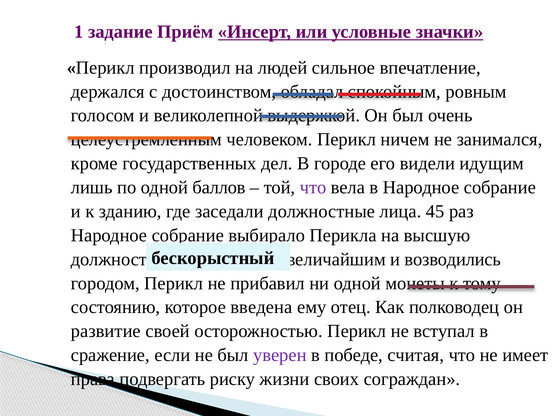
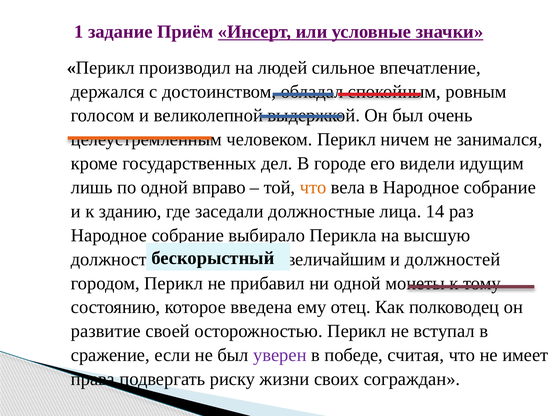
баллов: баллов -> вправо (219, 187)
что colour: purple -> orange (313, 187)
45: 45 -> 14 (435, 211)
возводились: возводились -> должностей (453, 259)
